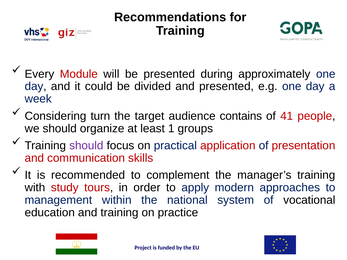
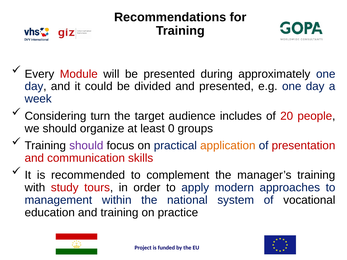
contains: contains -> includes (241, 116)
41: 41 -> 20 (287, 116)
1: 1 -> 0 (171, 129)
application colour: red -> orange (228, 146)
